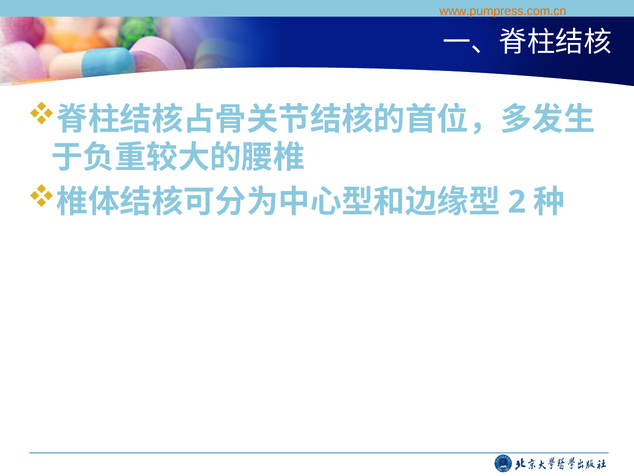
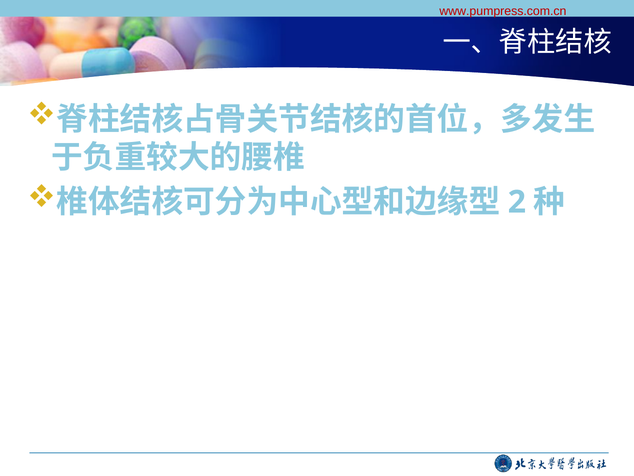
www.pumpress.com.cn colour: orange -> red (503, 11)
